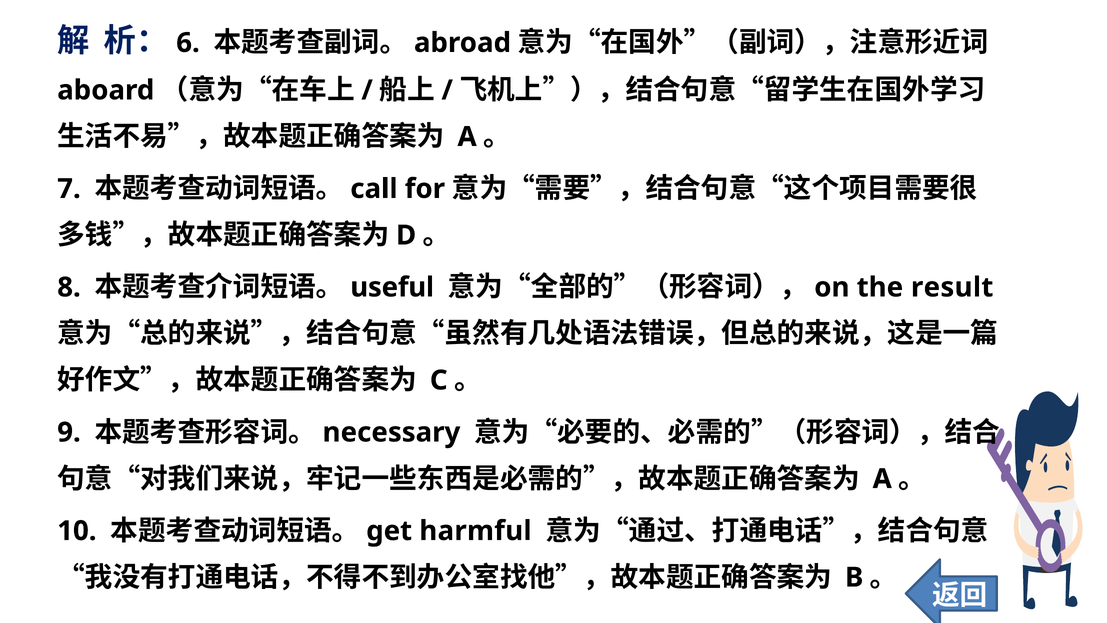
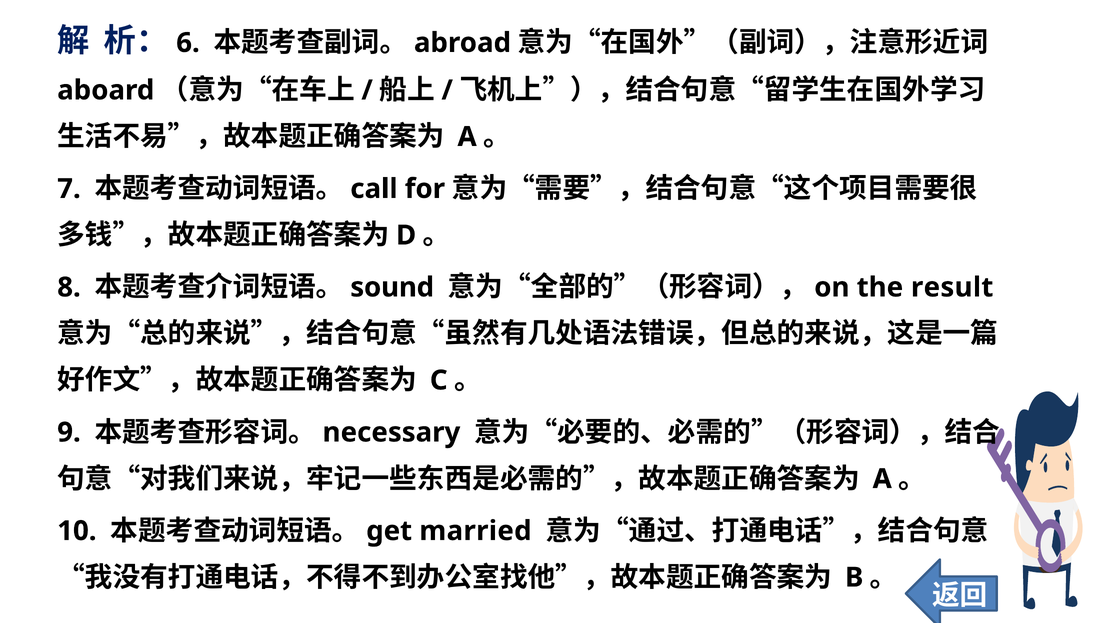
useful: useful -> sound (392, 287)
harmful: harmful -> married (475, 531)
